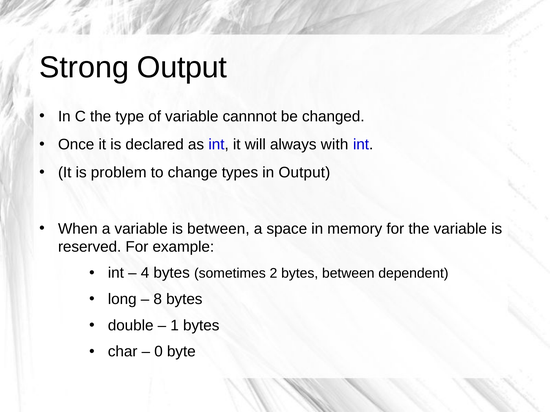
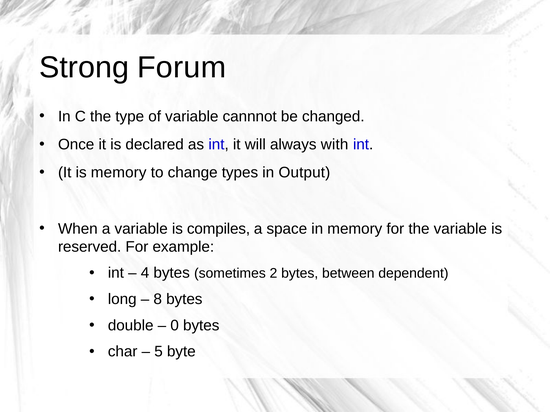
Strong Output: Output -> Forum (182, 67)
is problem: problem -> memory (119, 173)
is between: between -> compiles (219, 229)
1: 1 -> 0 (175, 326)
0: 0 -> 5 (159, 352)
